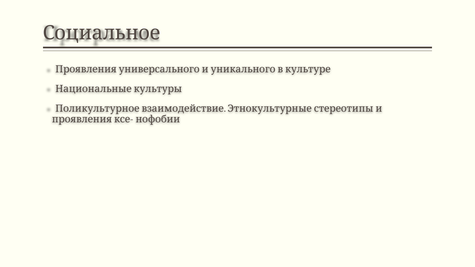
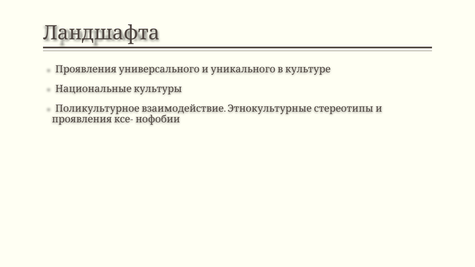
Социальное: Социальное -> Ландшафта (101, 33)
